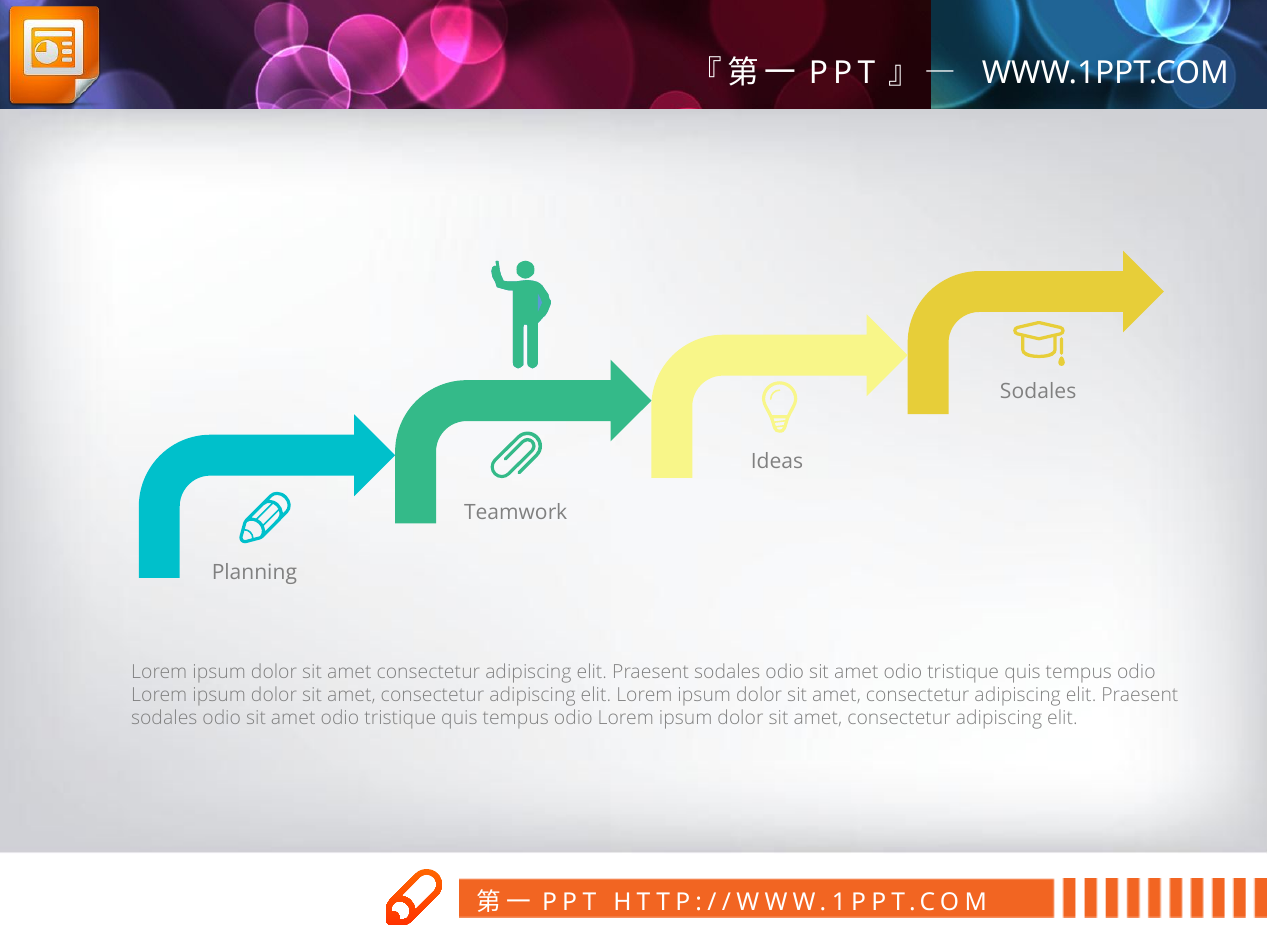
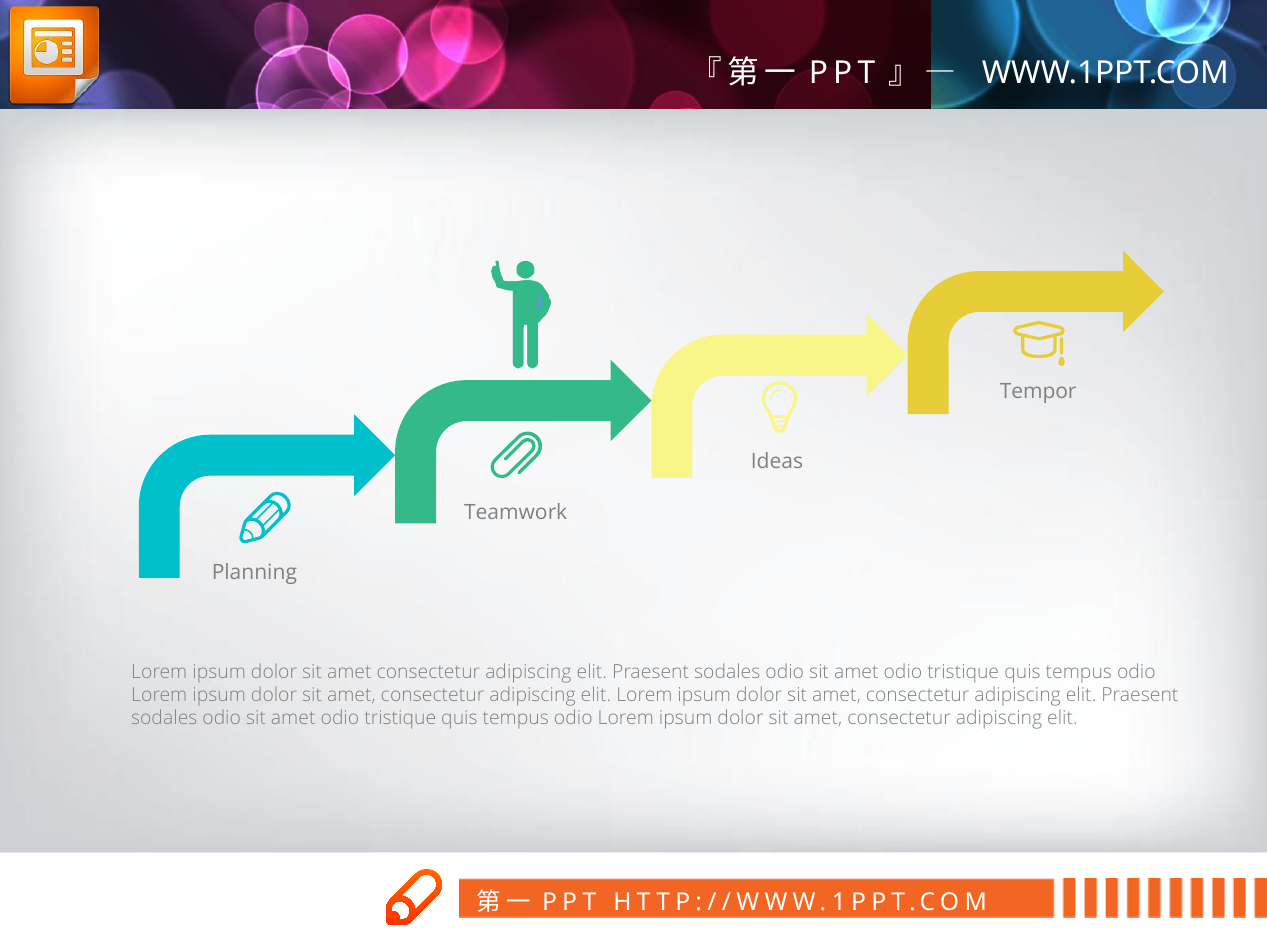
Sodales: Sodales -> Tempor (1038, 392)
